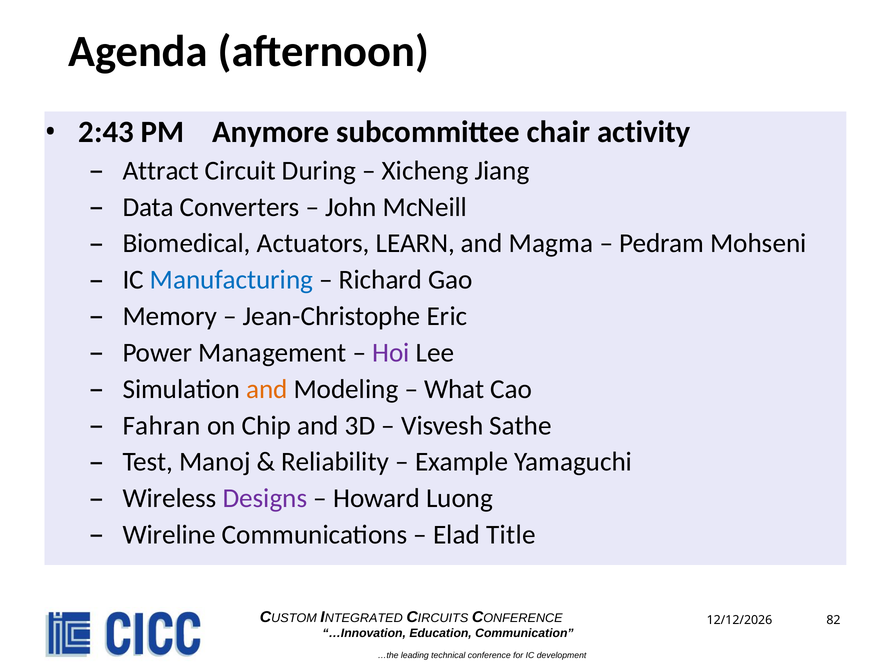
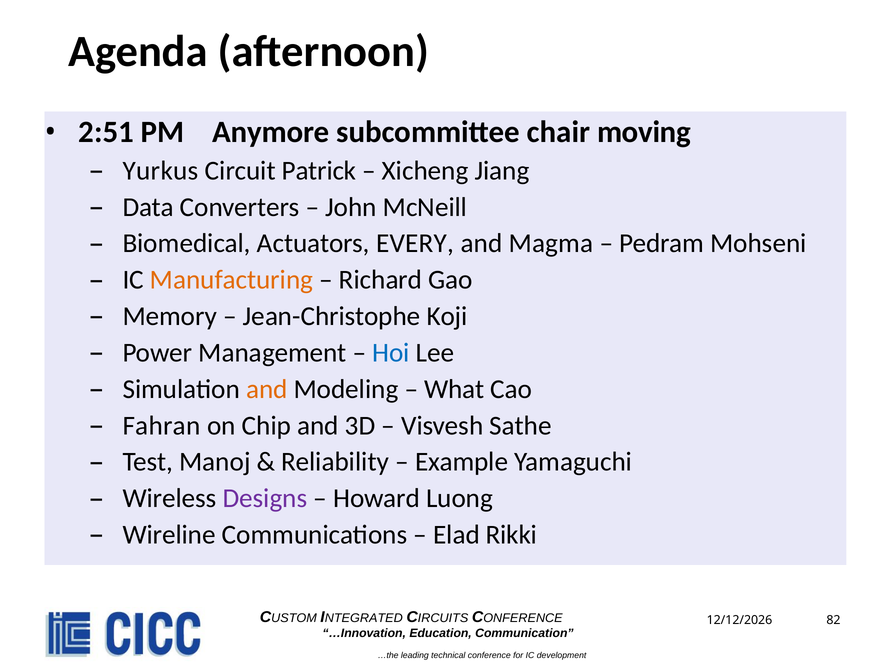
2:43: 2:43 -> 2:51 (106, 132)
activity: activity -> moving (644, 132)
Attract: Attract -> Yurkus (161, 170)
During: During -> Patrick (319, 170)
LEARN: LEARN -> EVERY (415, 243)
Manufacturing colour: blue -> orange (232, 280)
Eric: Eric -> Koji (447, 316)
Hoi colour: purple -> blue (391, 352)
Title: Title -> Rikki (511, 534)
